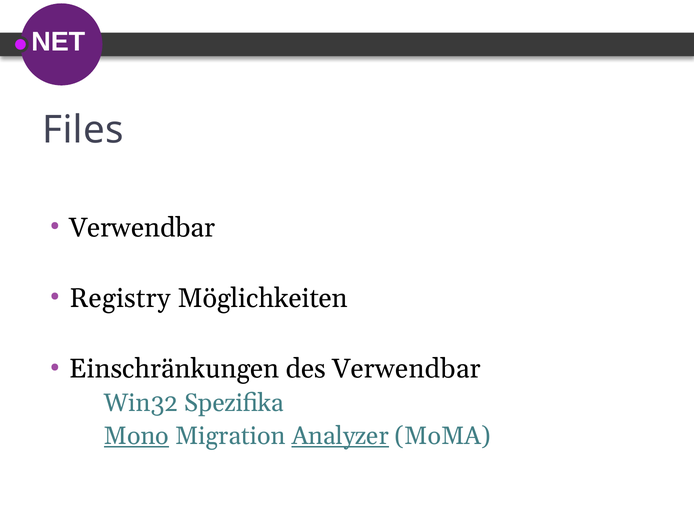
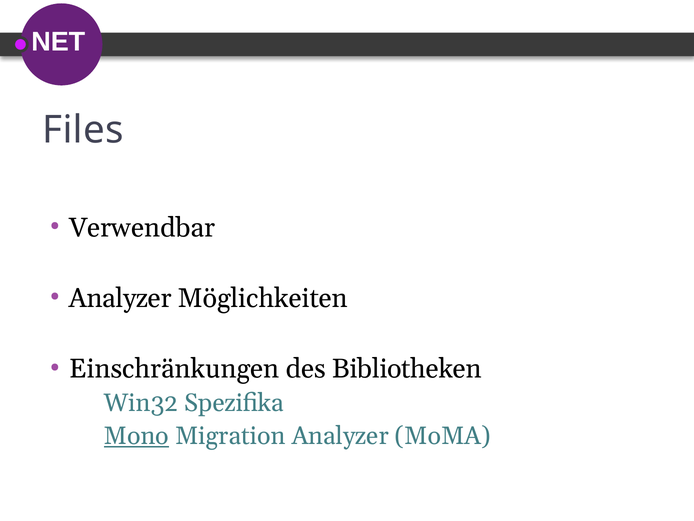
Registry: Registry -> Analyzer (120, 298)
des Verwendbar: Verwendbar -> Bibliotheken (407, 369)
Analyzer underline: present -> none (340, 436)
